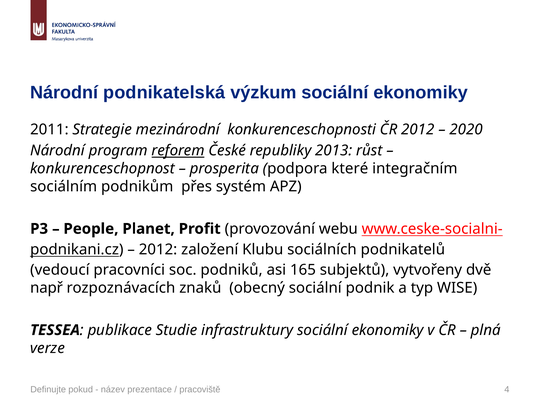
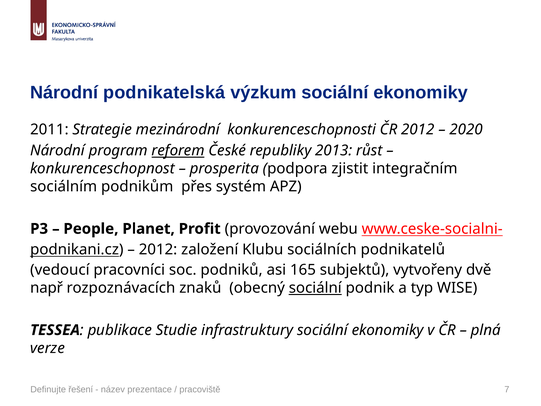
které: které -> zjistit (350, 169)
sociální underline: none -> present (315, 288)
pokud: pokud -> řešení (81, 389)
4: 4 -> 7 (507, 389)
